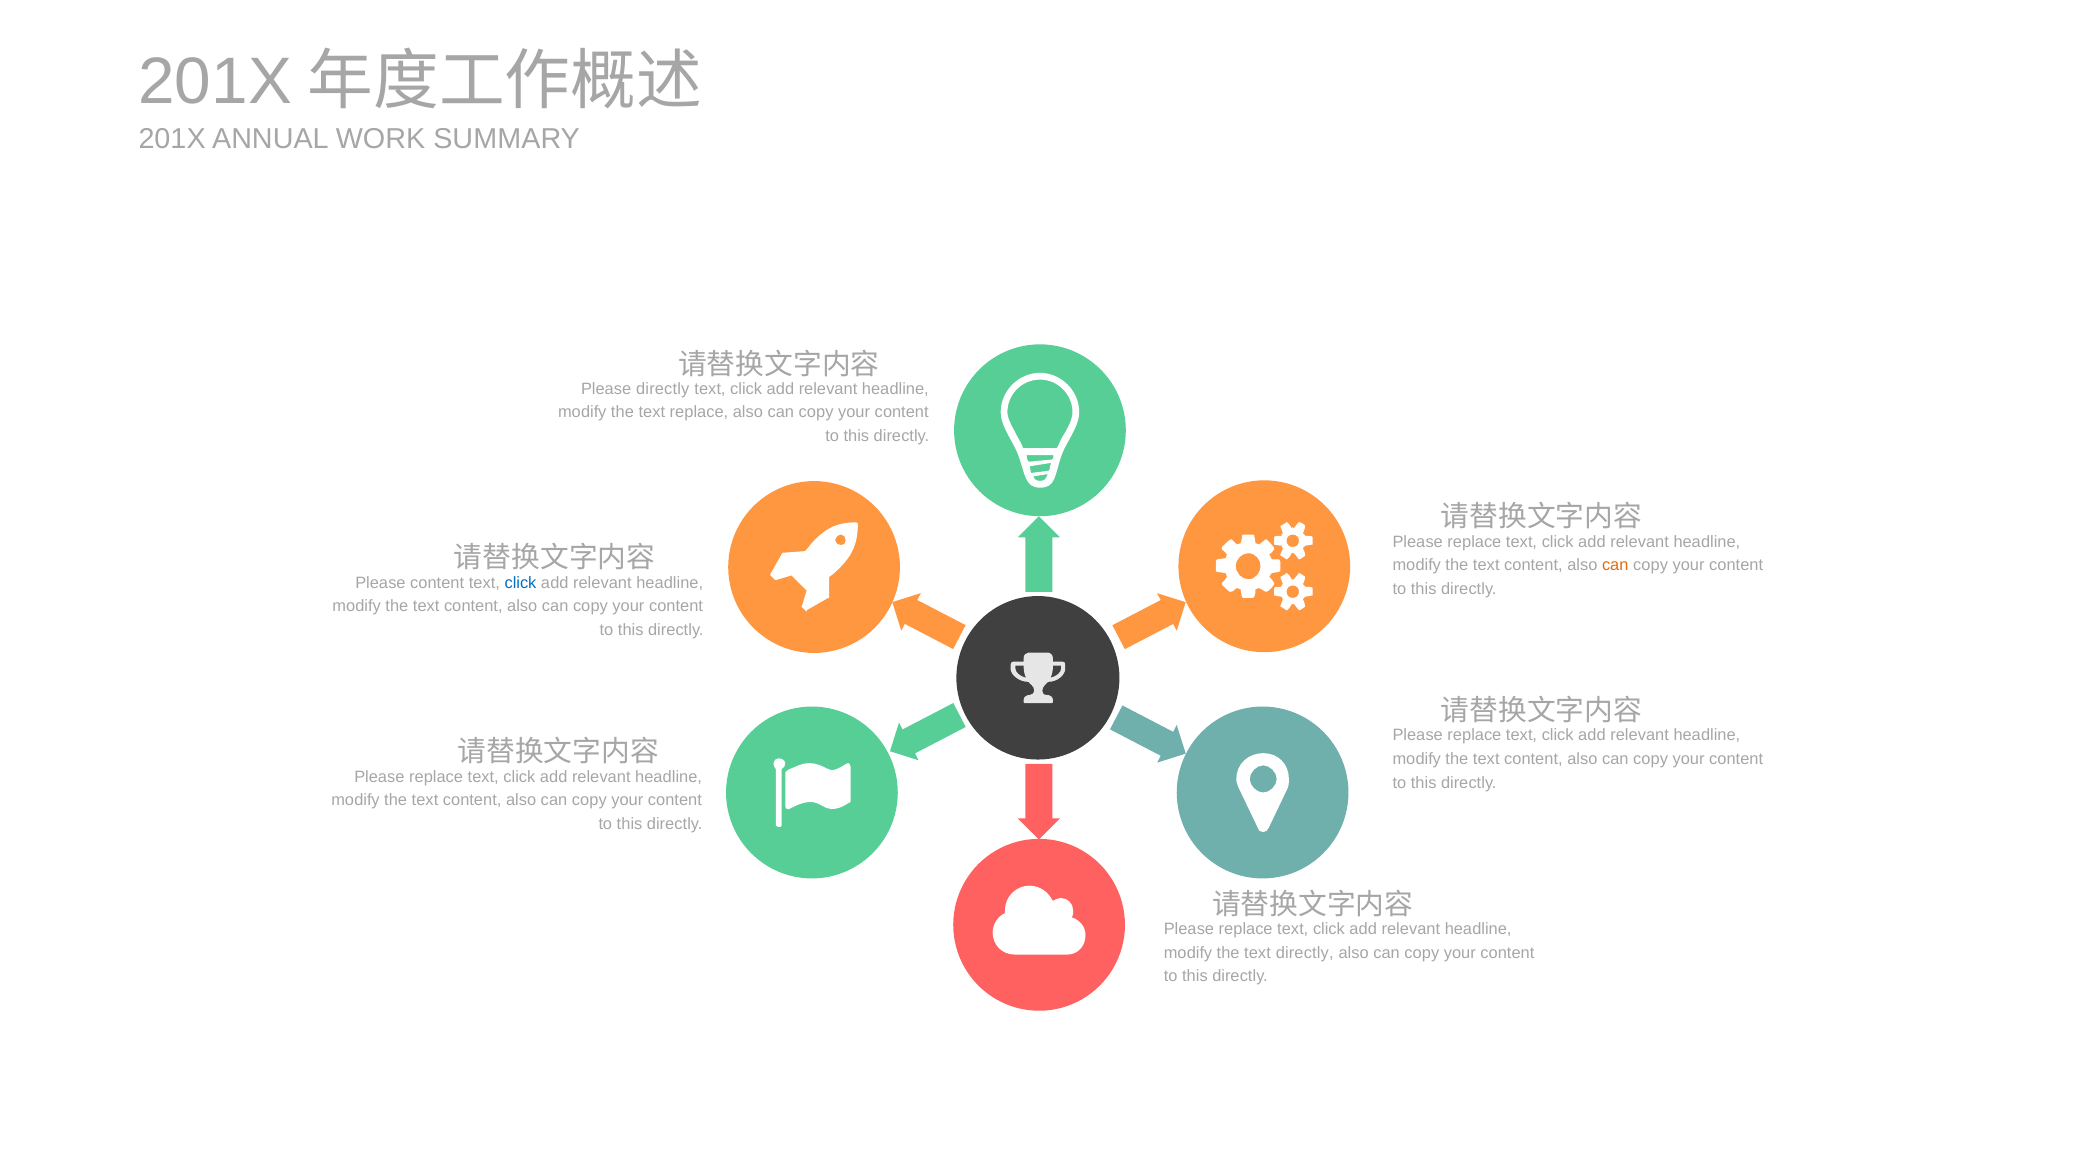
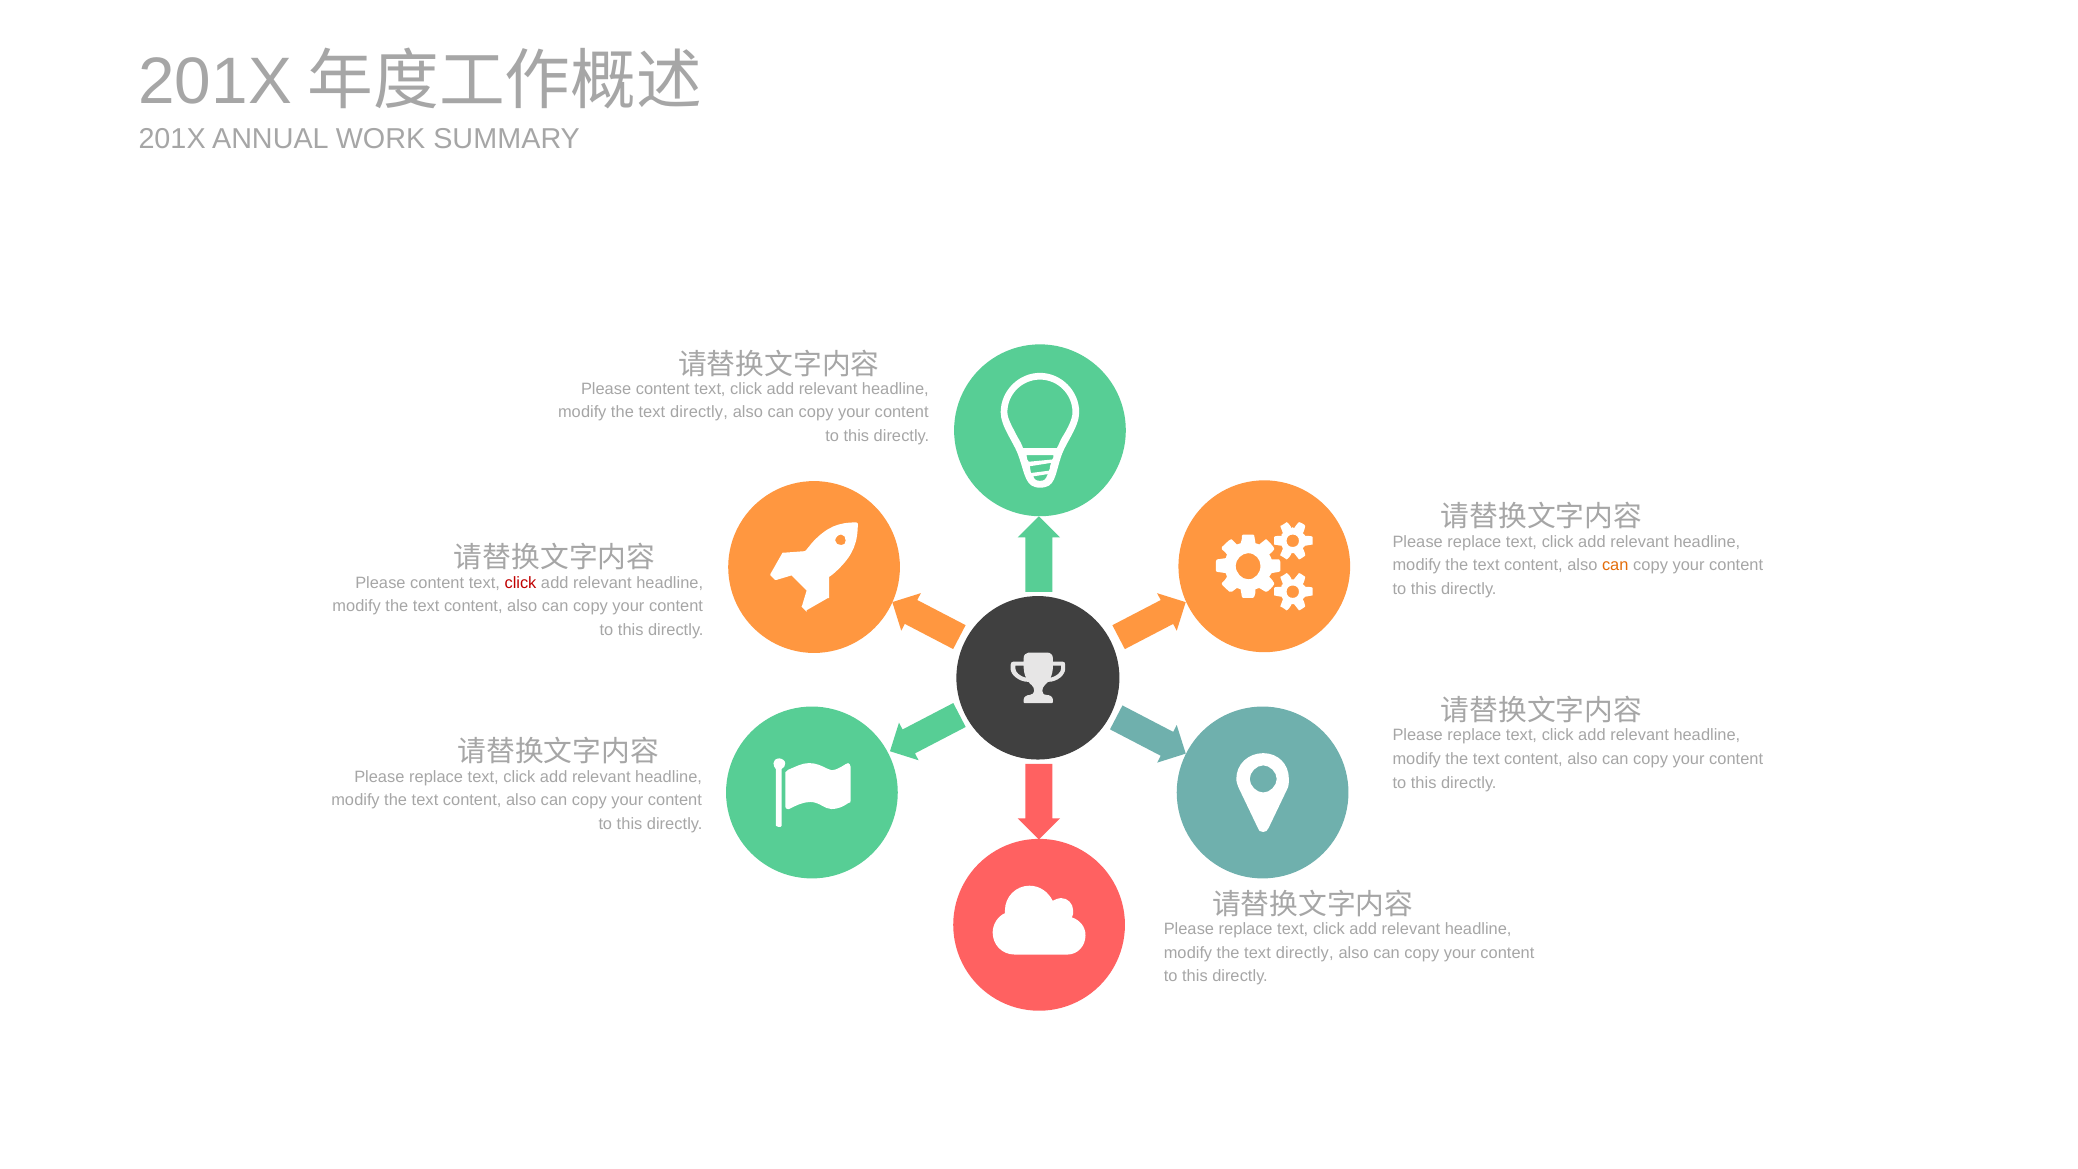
directly: directly -> content (663, 389)
replace: replace -> directly (699, 412)
click colour: blue -> red (520, 583)
